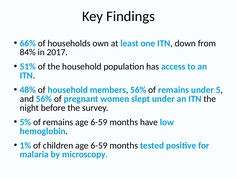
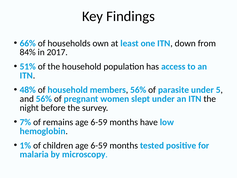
56% of remains: remains -> parasite (174, 90)
5%: 5% -> 7% (25, 122)
